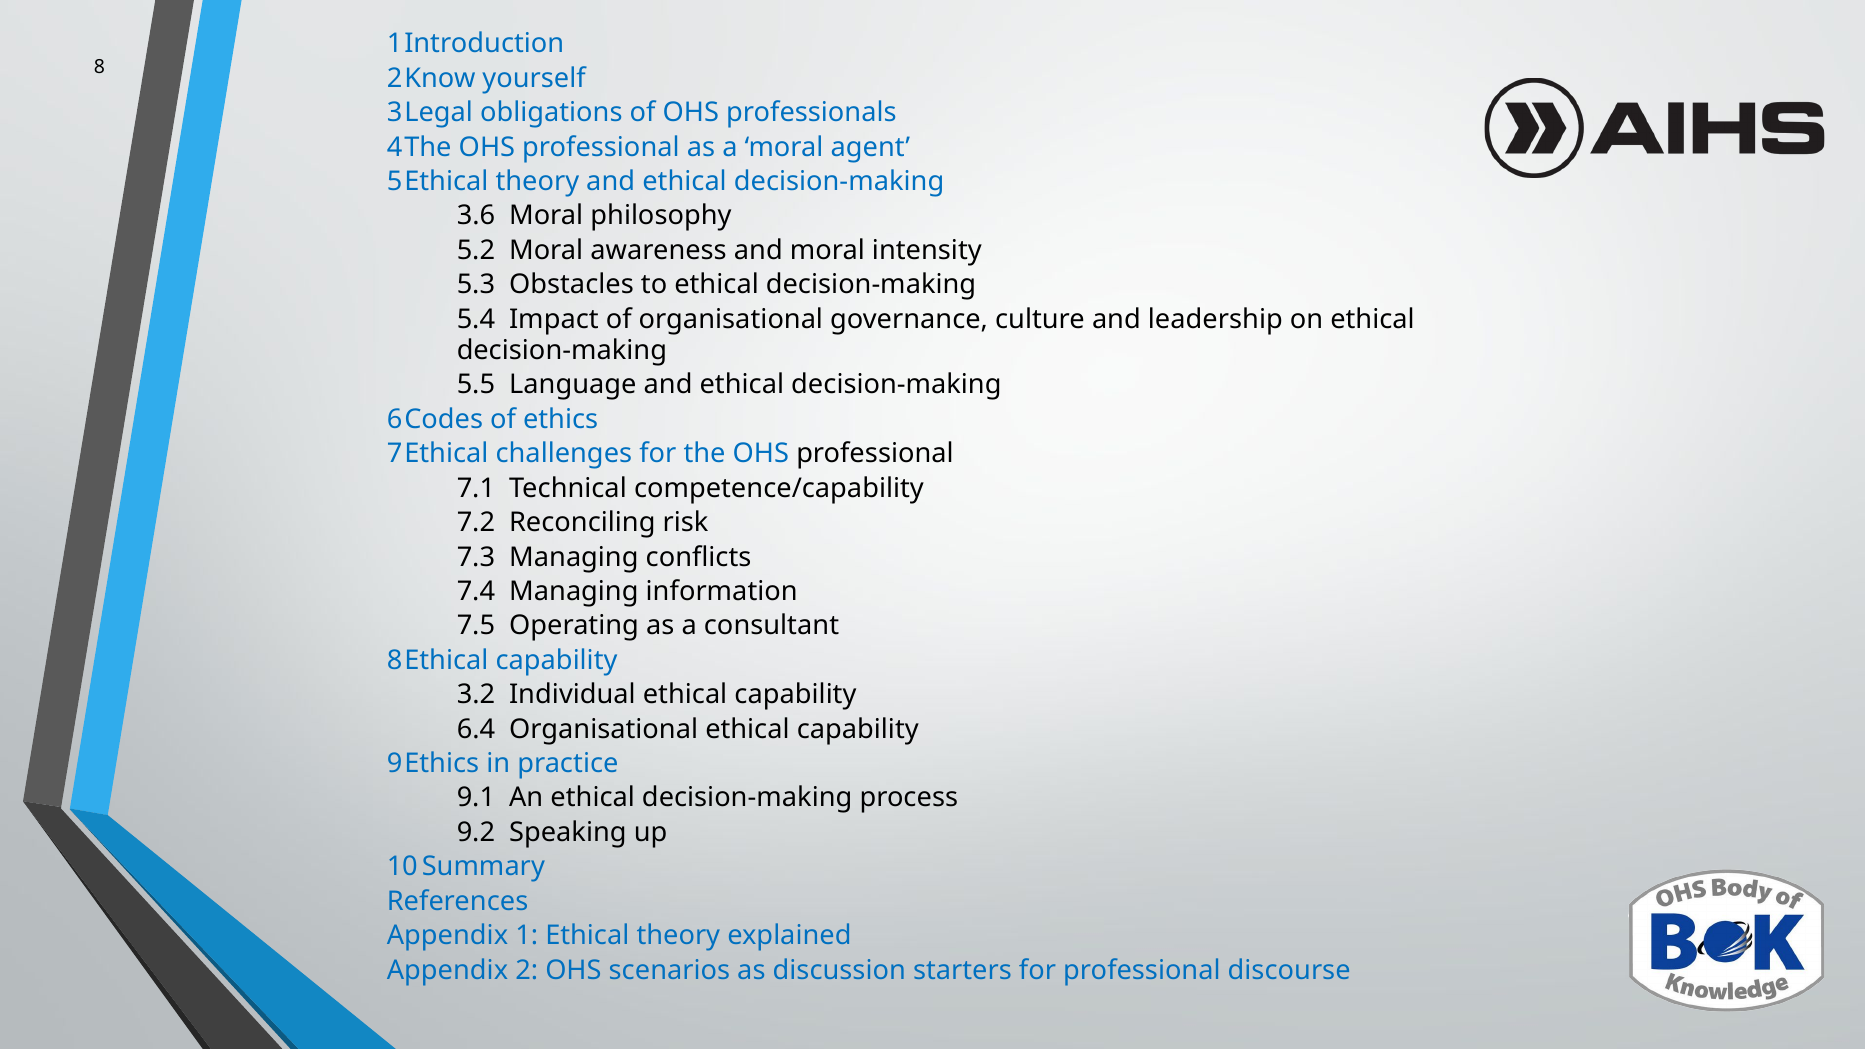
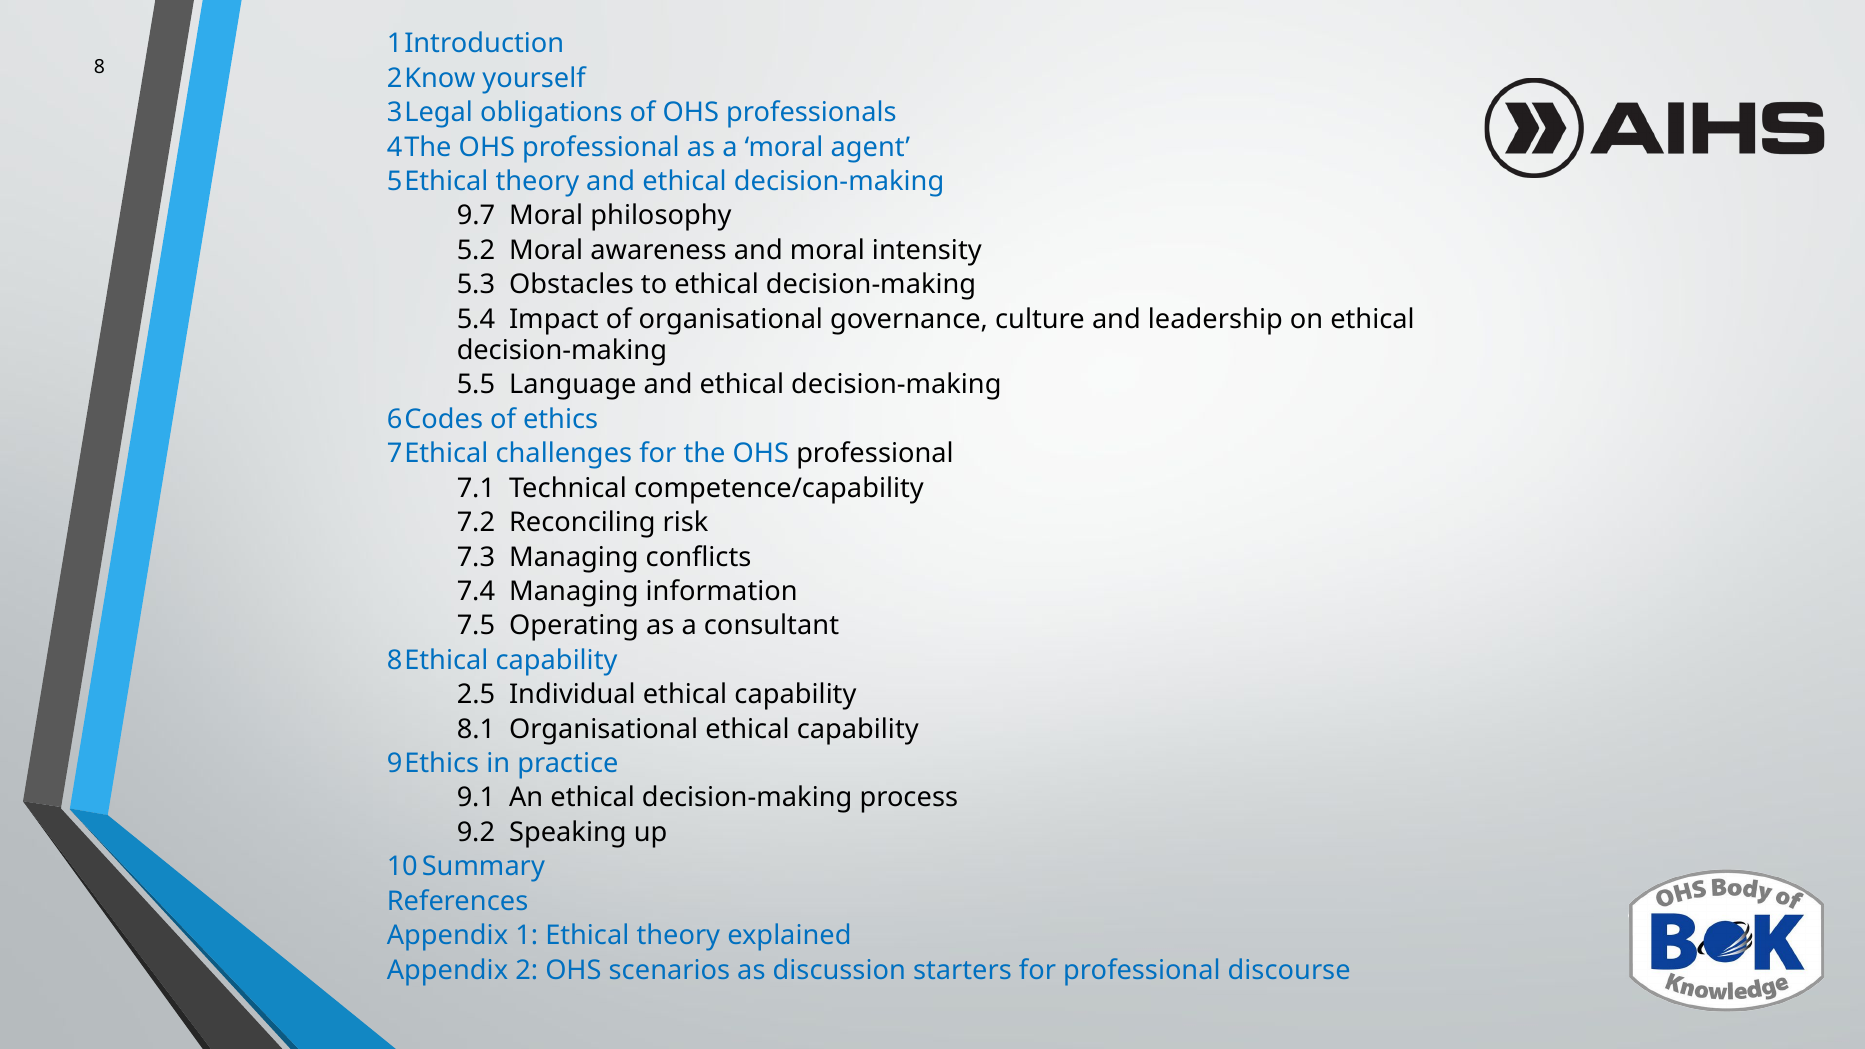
3.6: 3.6 -> 9.7 (476, 216)
3.2: 3.2 -> 2.5 (476, 695)
6.4: 6.4 -> 8.1 (476, 729)
